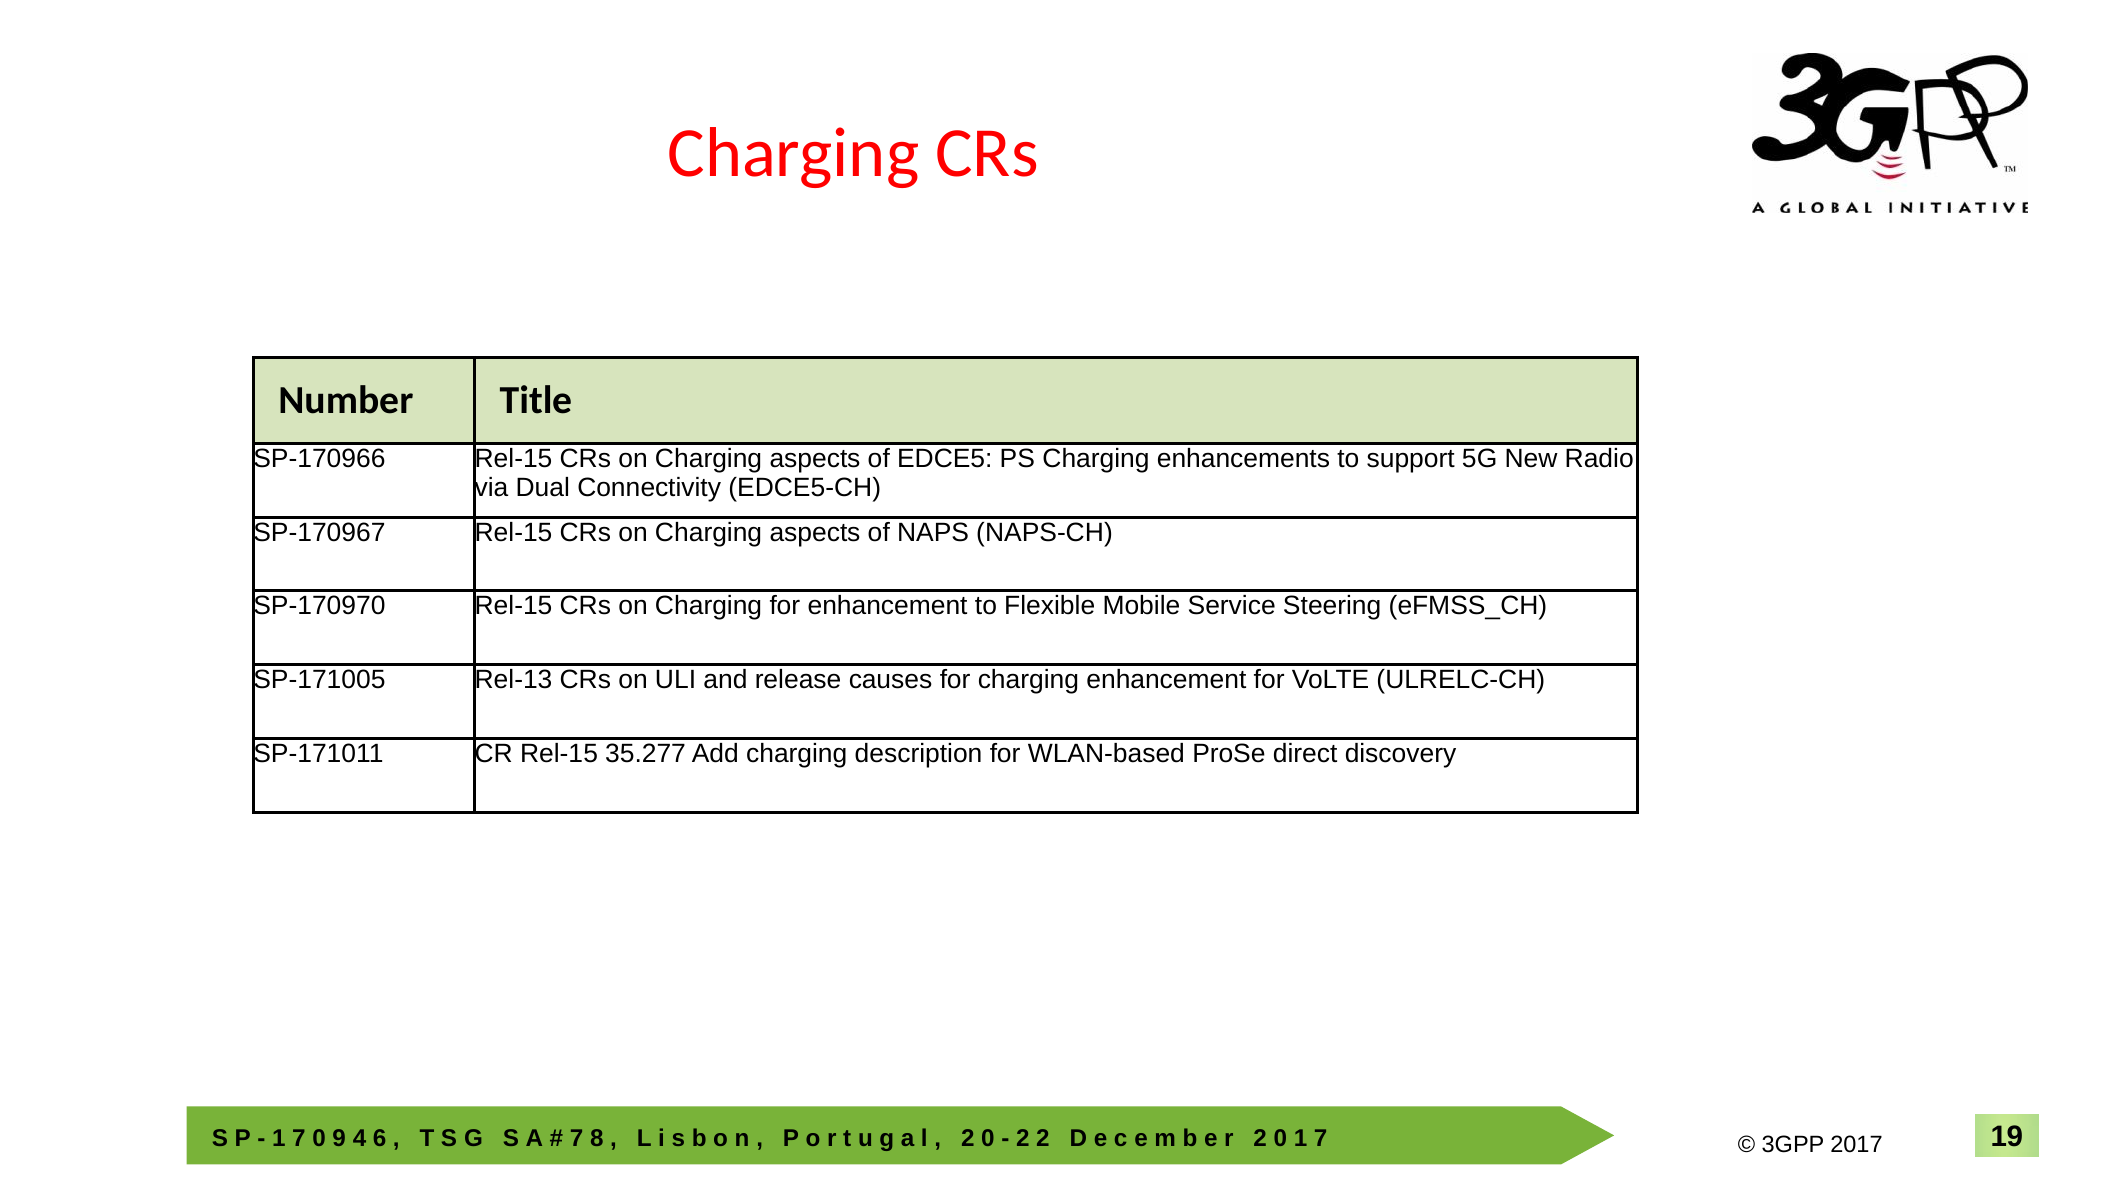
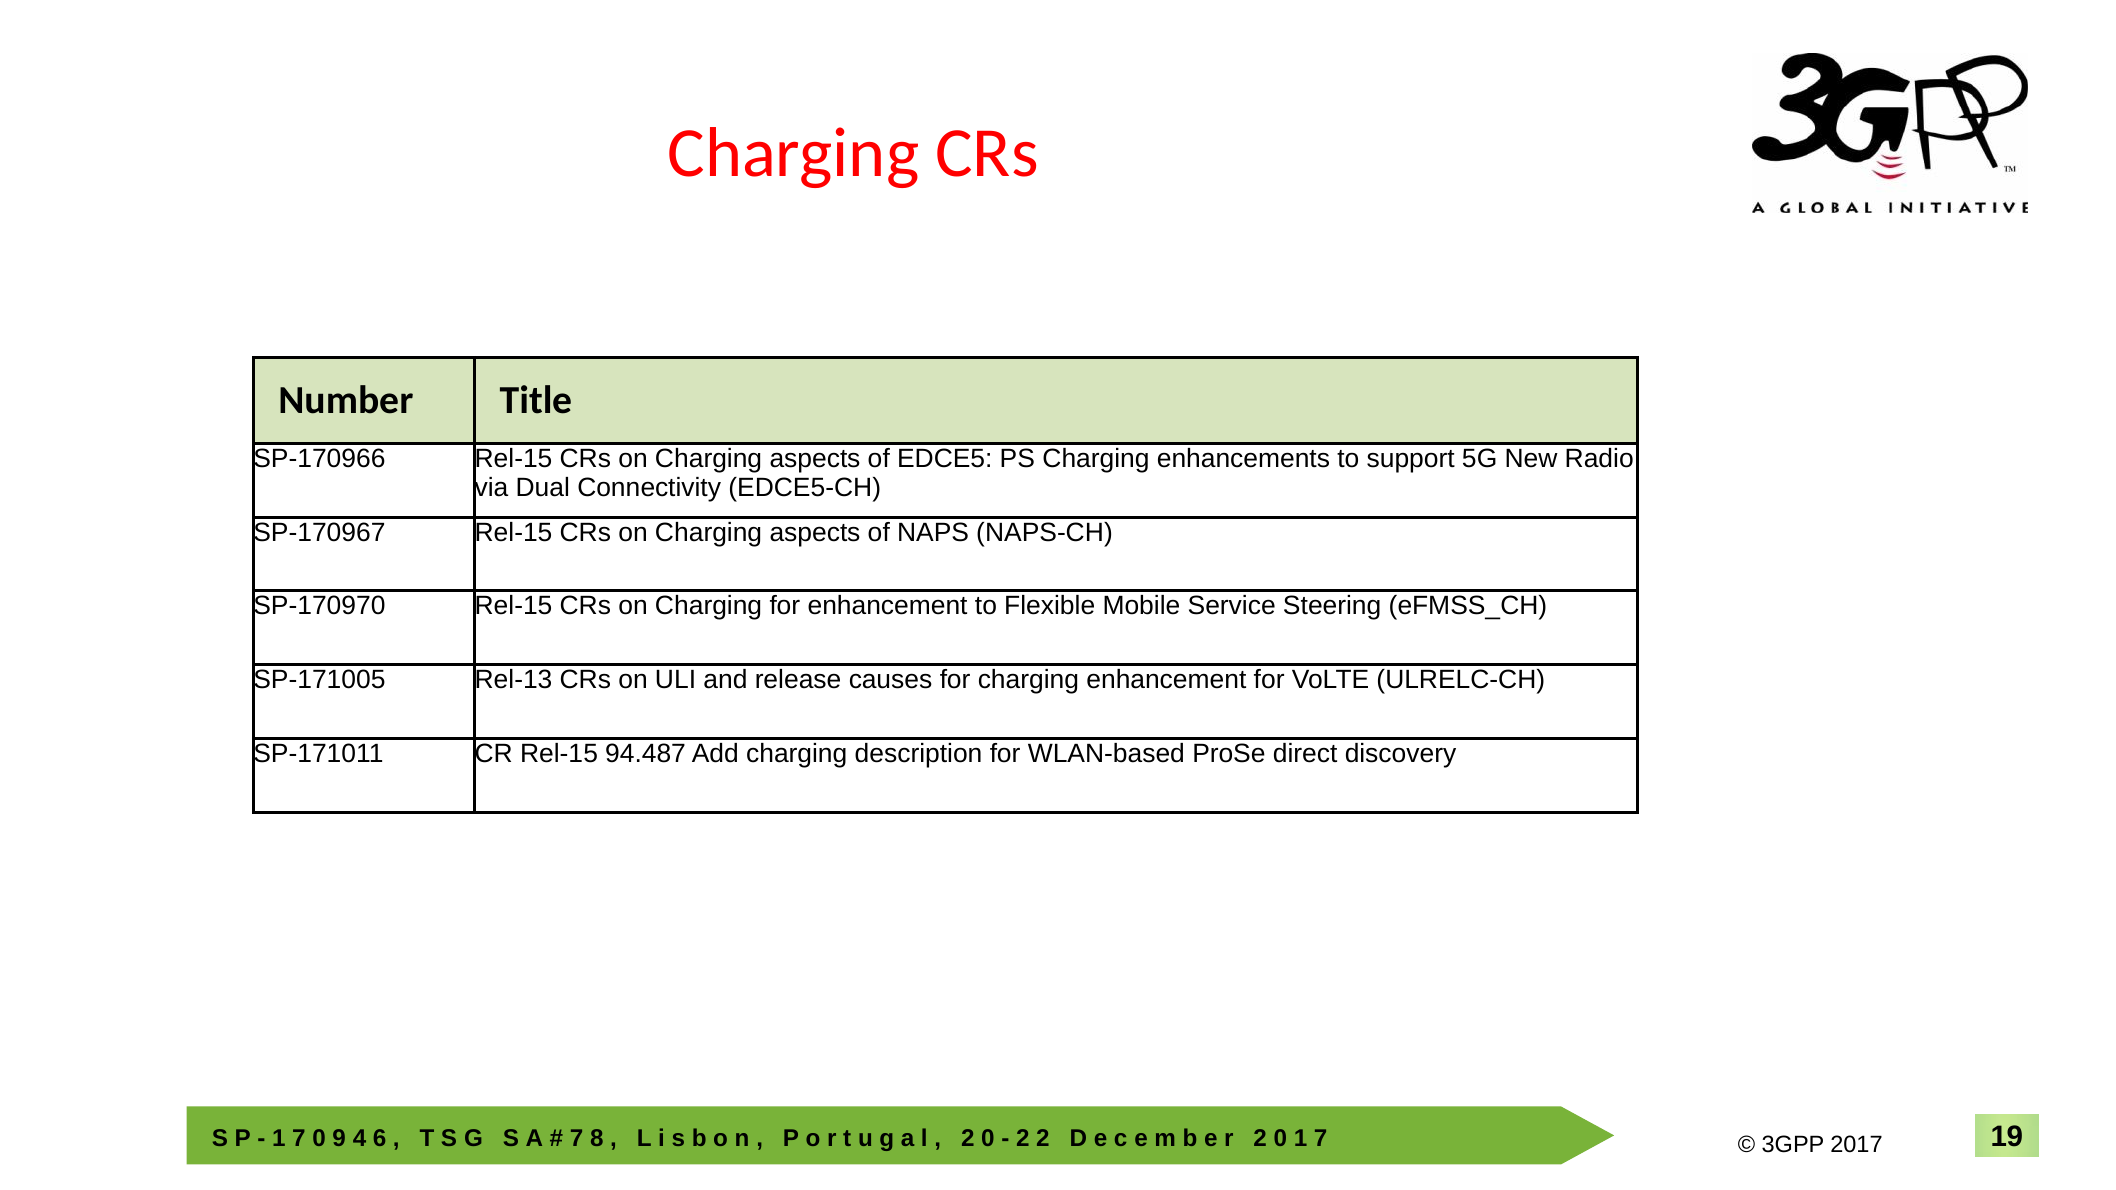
35.277: 35.277 -> 94.487 (646, 754)
